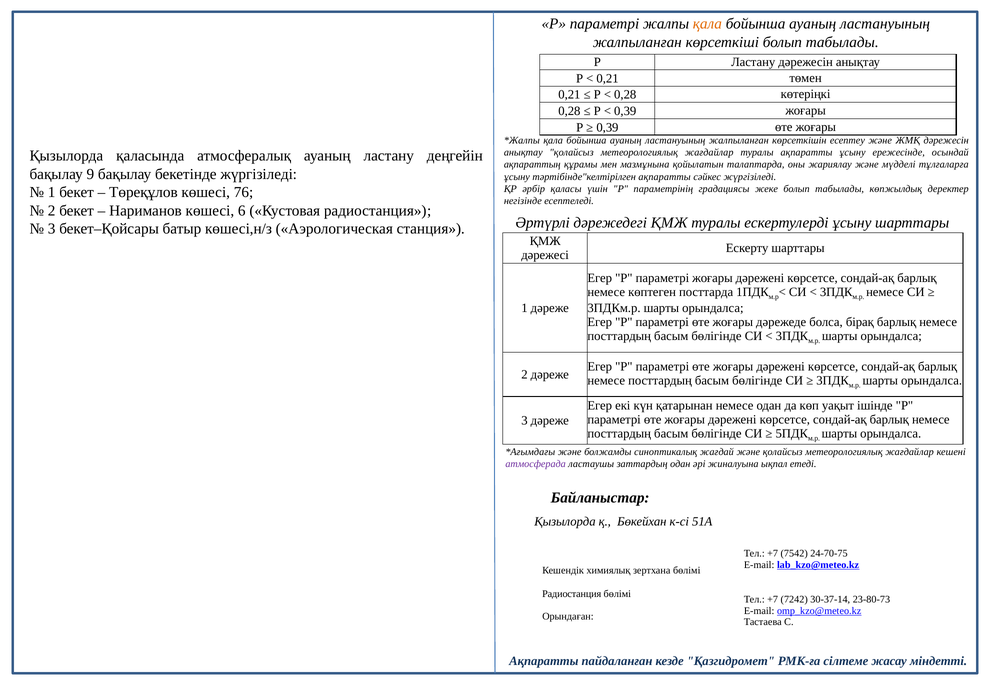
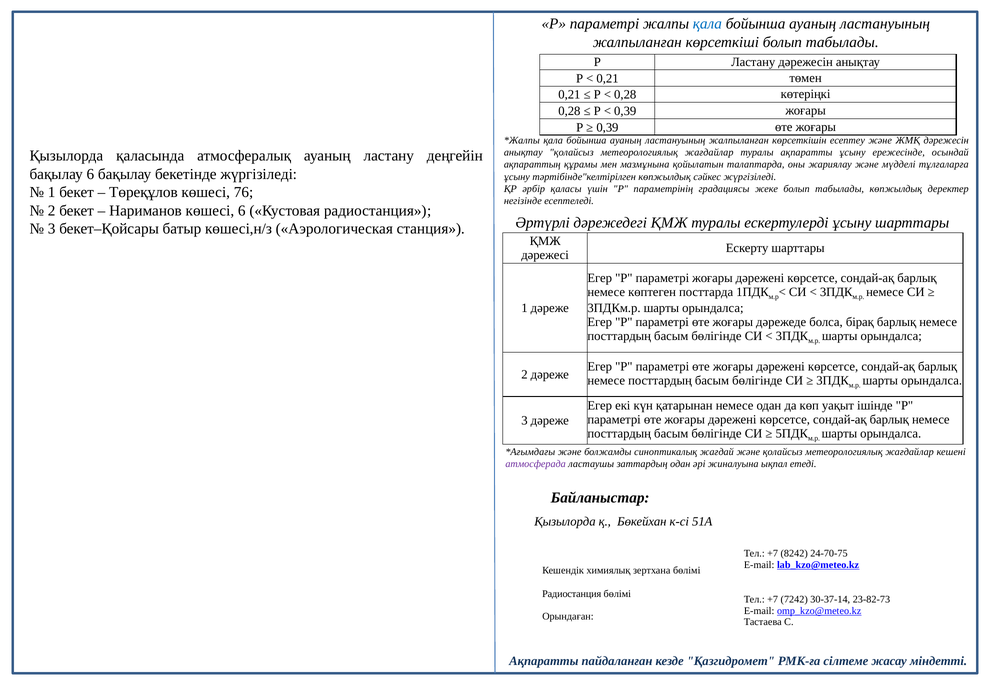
қала colour: orange -> blue (707, 24)
бақылау 9: 9 -> 6 (90, 174)
тәртібінде"келтірілген ақпаратты: ақпаратты -> көпжылдық (665, 177)
7542: 7542 -> 8242 (794, 554)
23-80-73: 23-80-73 -> 23-82-73 (871, 600)
